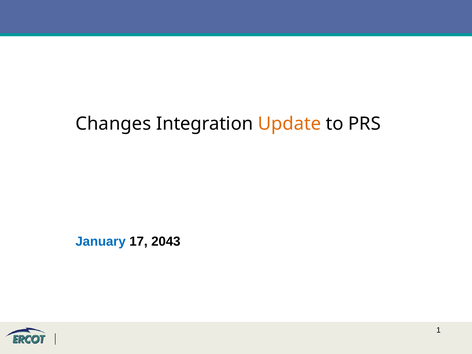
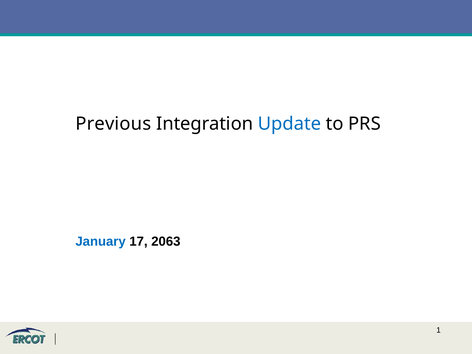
Changes: Changes -> Previous (113, 124)
Update colour: orange -> blue (289, 124)
2043: 2043 -> 2063 (166, 242)
